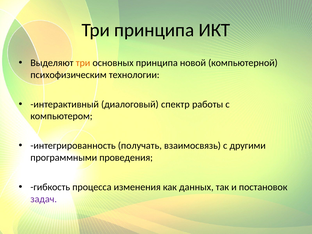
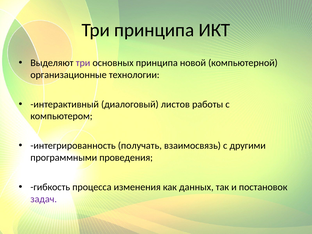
три colour: orange -> purple (83, 63)
психофизическим: психофизическим -> организационные (69, 75)
спектр: спектр -> листов (175, 104)
